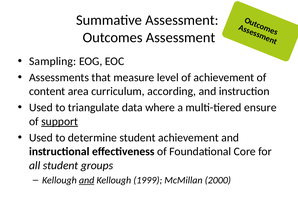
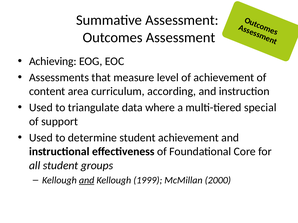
Sampling: Sampling -> Achieving (53, 61)
ensure: ensure -> special (260, 108)
support underline: present -> none (60, 122)
